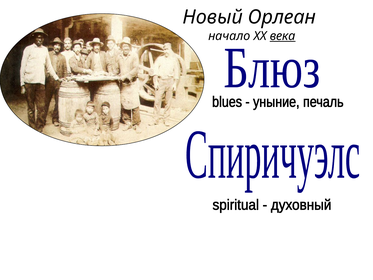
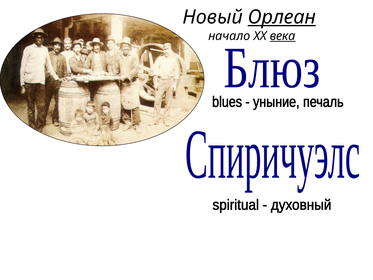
Орлеан underline: none -> present (282, 17)
